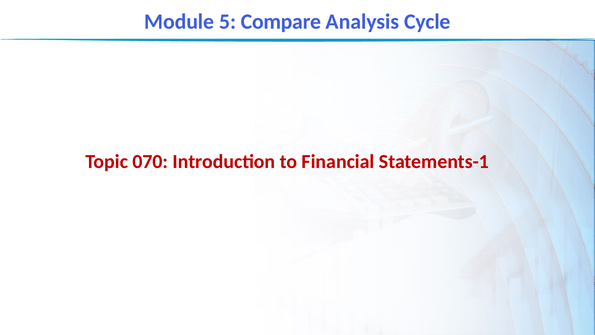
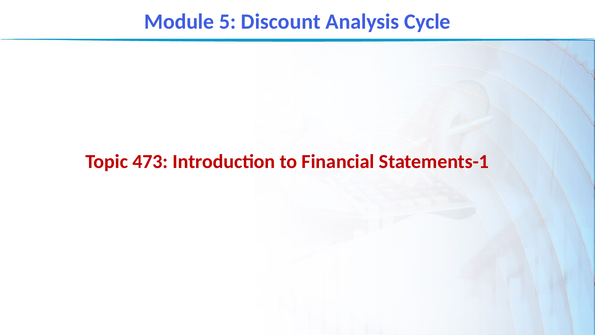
Compare: Compare -> Discount (281, 22)
070: 070 -> 473 (150, 161)
